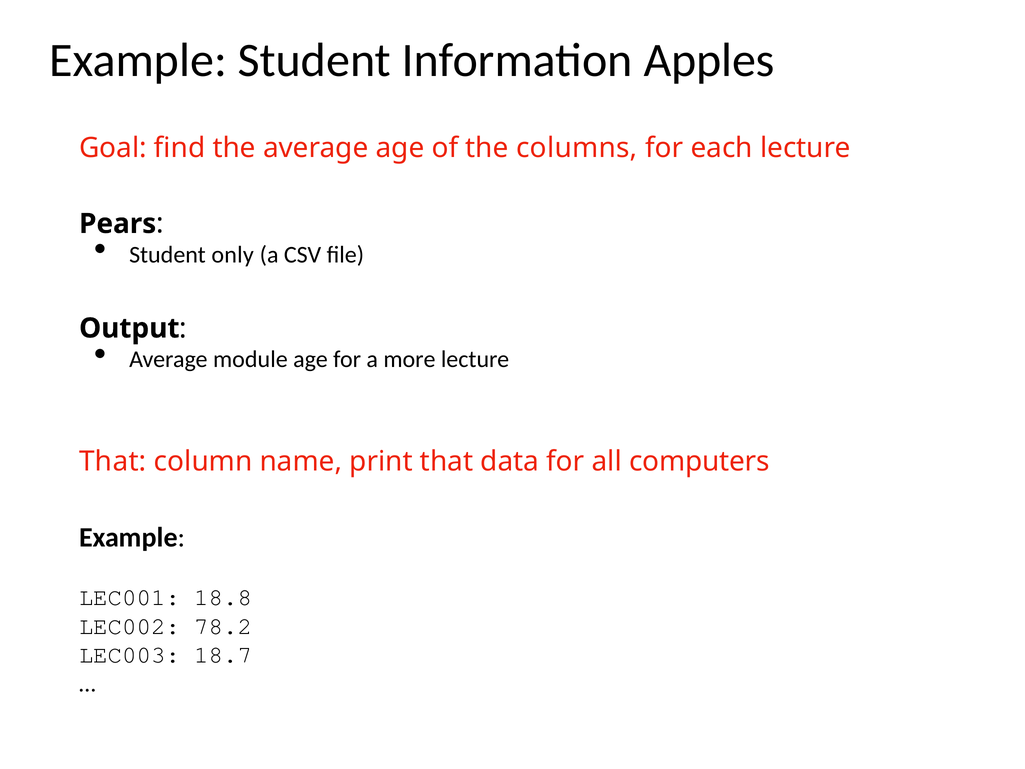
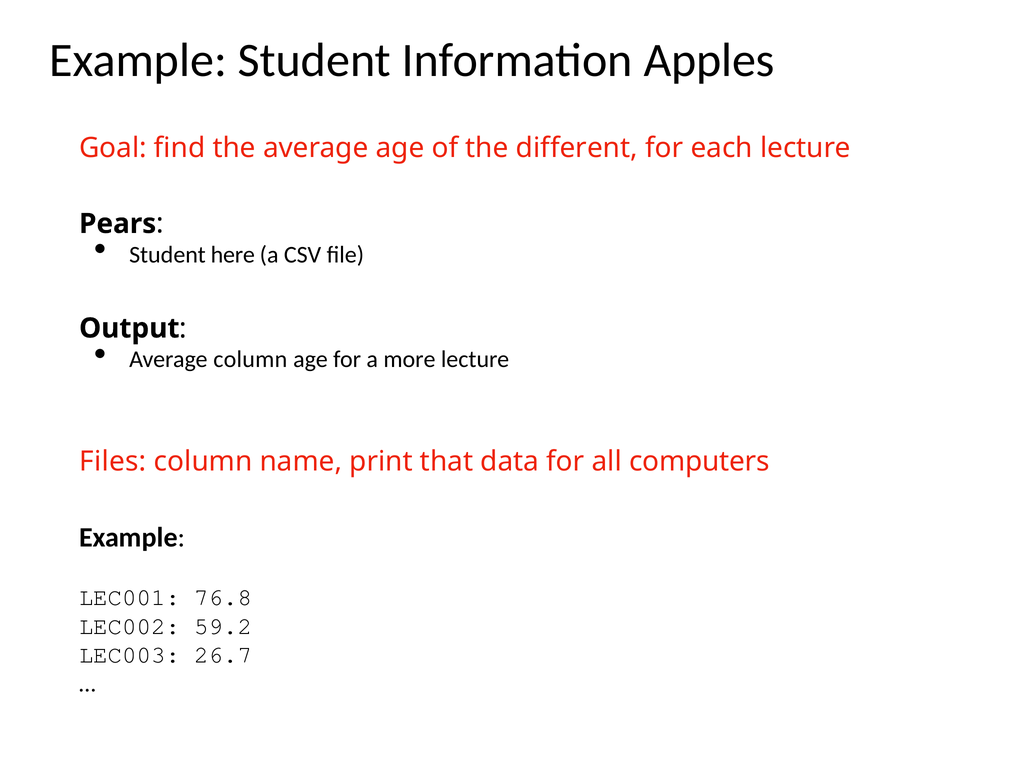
columns: columns -> different (577, 148)
only: only -> here (233, 255)
Average module: module -> column (250, 359)
That: That -> Files (113, 462)
18.8: 18.8 -> 76.8 (223, 597)
78.2: 78.2 -> 59.2 (223, 626)
18.7: 18.7 -> 26.7 (223, 655)
